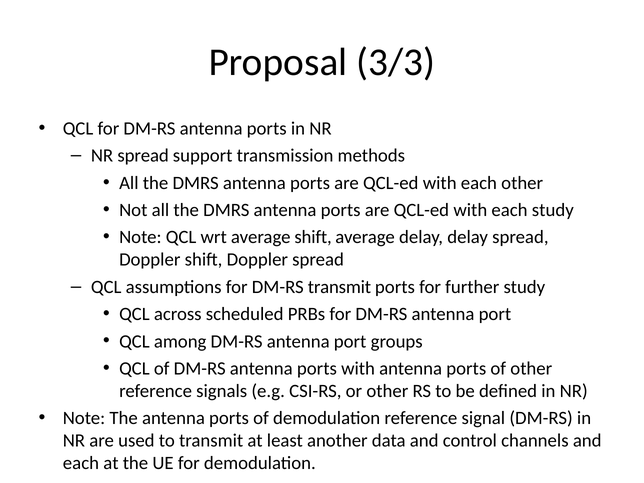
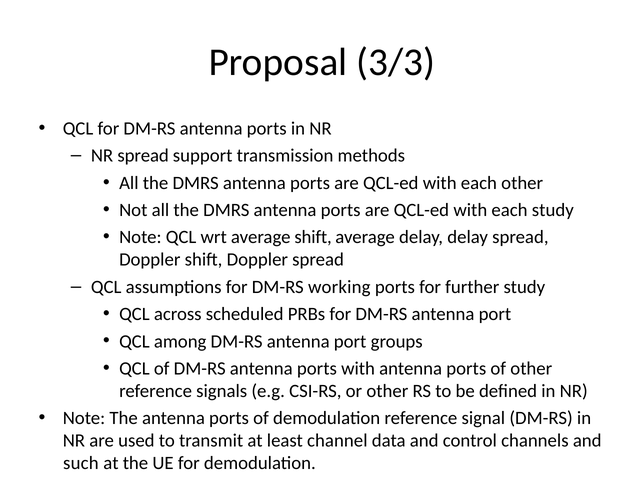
DM-RS transmit: transmit -> working (339, 287)
another: another -> channel (337, 441)
each: each -> such (81, 463)
